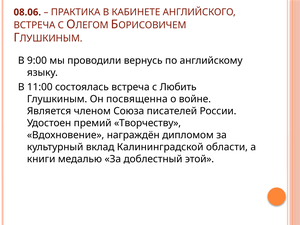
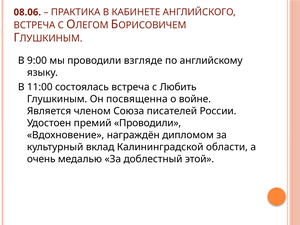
вернусь: вернусь -> взгляде (143, 61)
премий Творчеству: Творчеству -> Проводили (148, 123)
книги: книги -> очень (41, 159)
